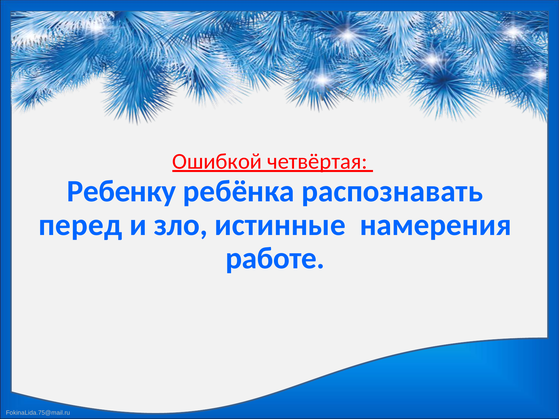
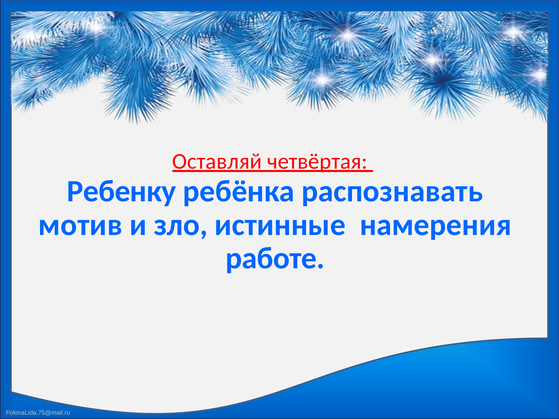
Ошибкой: Ошибкой -> Оставляй (217, 161)
перед: перед -> мотив (80, 225)
